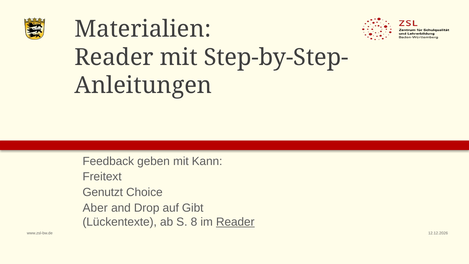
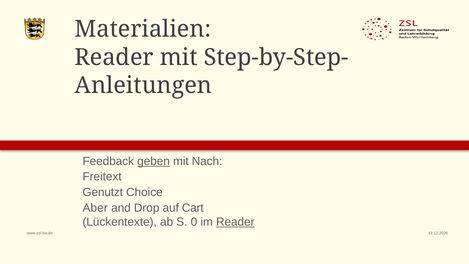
geben underline: none -> present (154, 161)
Kann: Kann -> Nach (207, 161)
Gibt: Gibt -> Cart (193, 208)
8: 8 -> 0 (194, 222)
